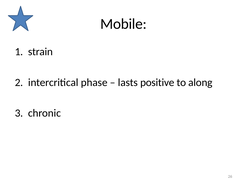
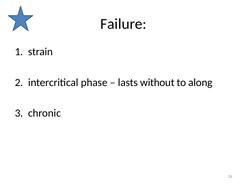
Mobile: Mobile -> Failure (123, 24)
positive: positive -> without (157, 83)
